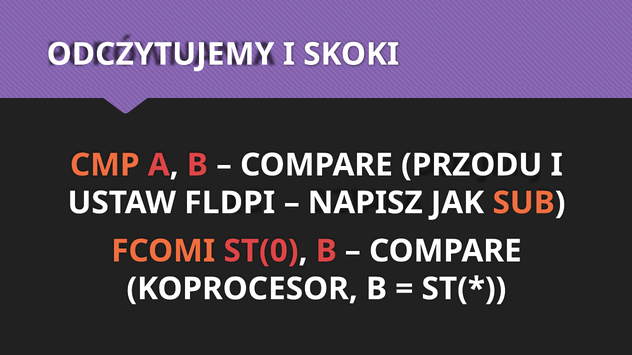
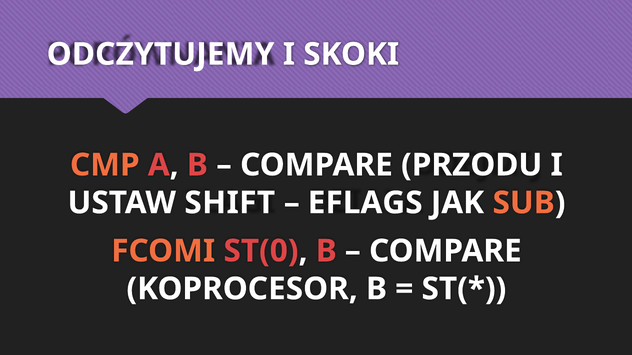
FLDPI: FLDPI -> SHIFT (230, 203)
NAPISZ: NAPISZ -> EFLAGS (365, 203)
